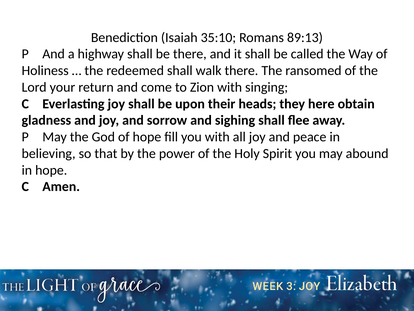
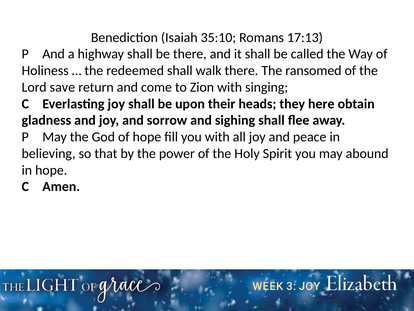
89:13: 89:13 -> 17:13 (305, 37)
your: your -> save (62, 87)
